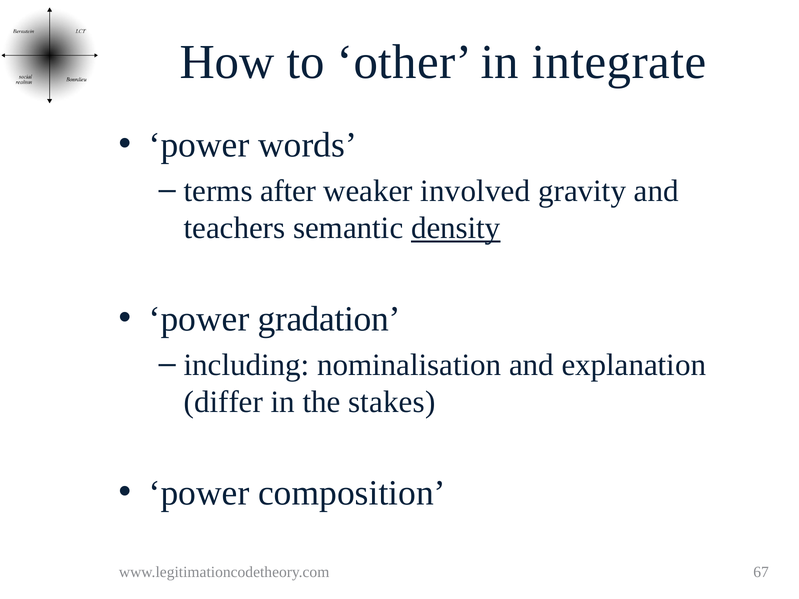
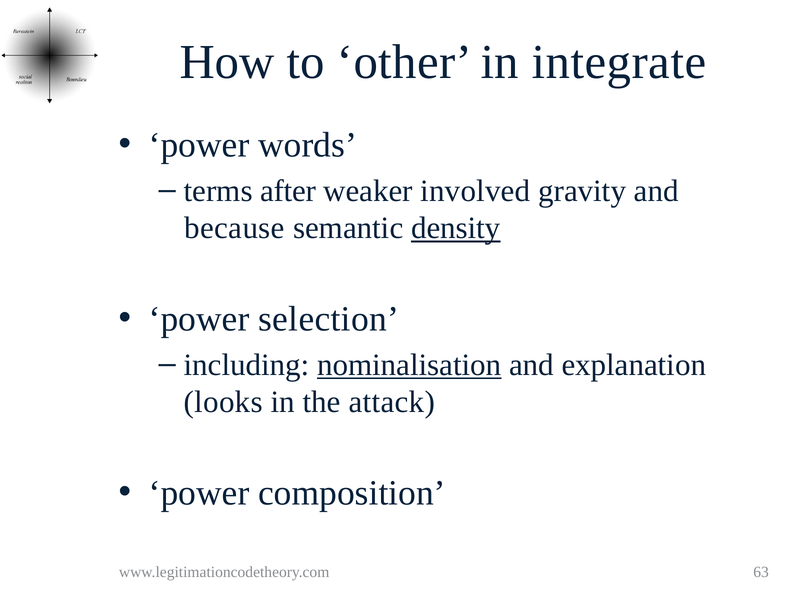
teachers: teachers -> because (234, 228)
gradation: gradation -> selection (329, 319)
nominalisation underline: none -> present (409, 365)
differ: differ -> looks (223, 402)
stakes: stakes -> attack (392, 402)
67: 67 -> 63 (761, 572)
